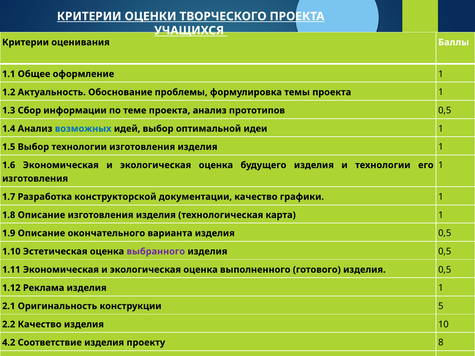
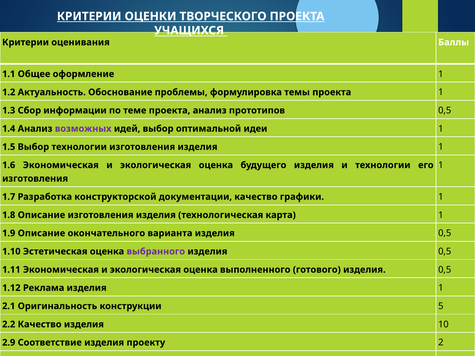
возможных colour: blue -> purple (83, 129)
4.2: 4.2 -> 2.9 (9, 343)
проекту 8: 8 -> 2 (441, 343)
